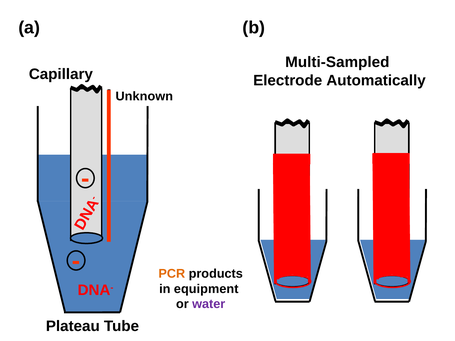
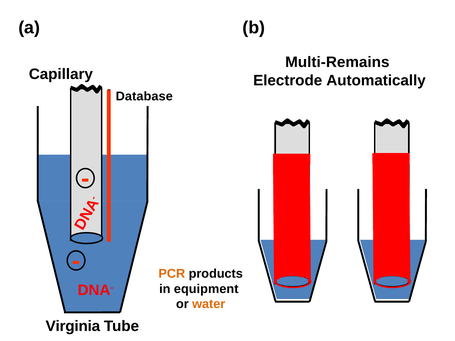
Multi-Sampled: Multi-Sampled -> Multi-Remains (337, 62)
Unknown: Unknown -> Database (144, 96)
water colour: purple -> orange (209, 304)
Plateau: Plateau -> Virginia (73, 326)
